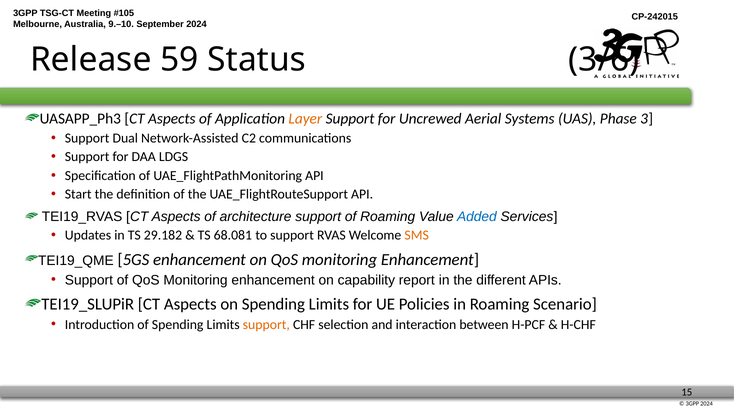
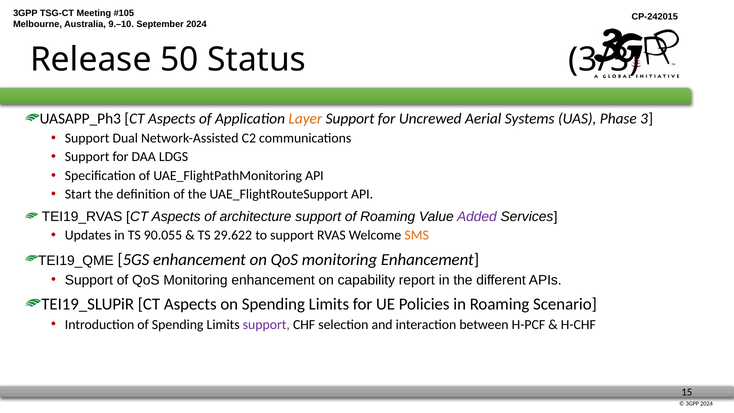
59: 59 -> 50 (179, 59)
3/6: 3/6 -> 3/3 (604, 59)
Added colour: blue -> purple (477, 217)
29.182: 29.182 -> 90.055 (163, 235)
68.081: 68.081 -> 29.622 (233, 235)
support colour: orange -> purple (266, 324)
